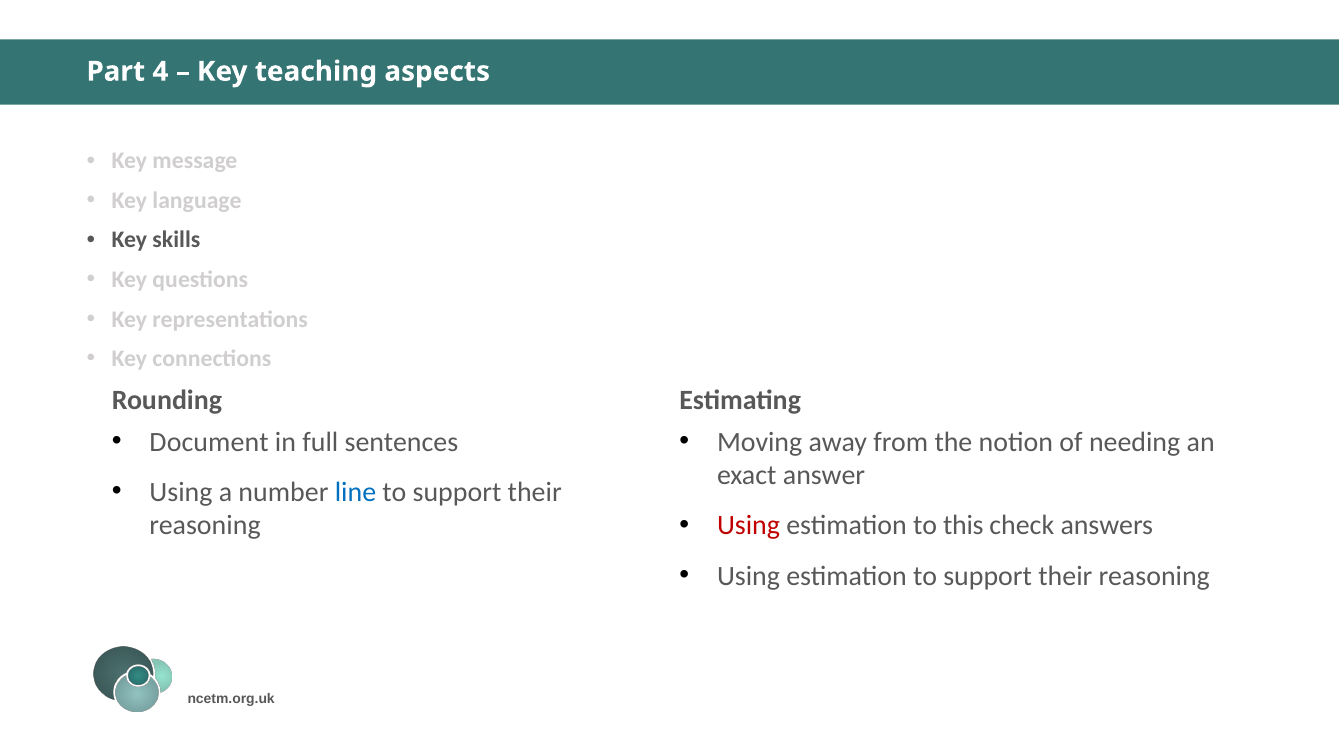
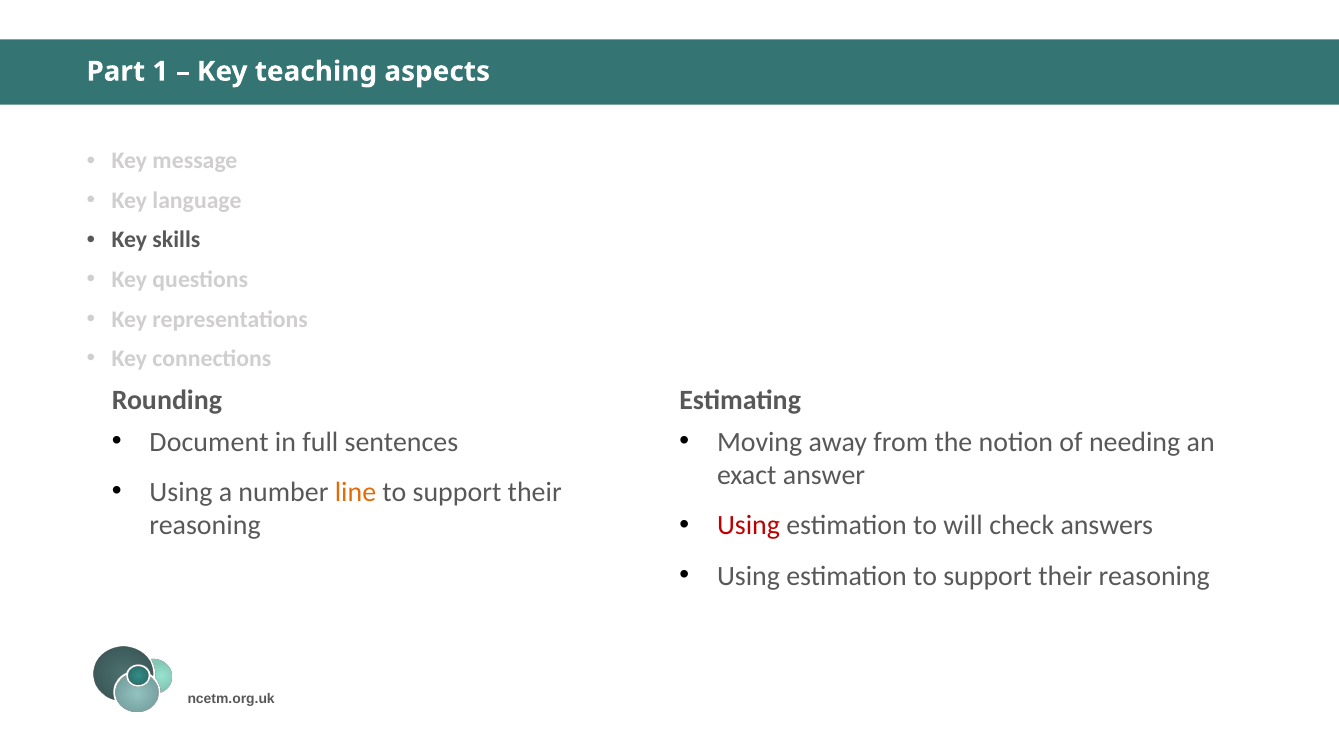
4: 4 -> 1 (160, 72)
line colour: blue -> orange (355, 492)
this: this -> will (963, 526)
